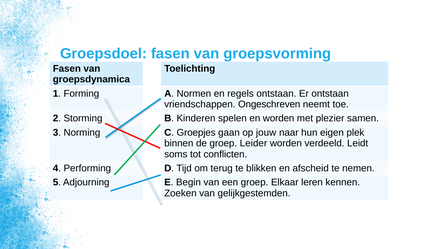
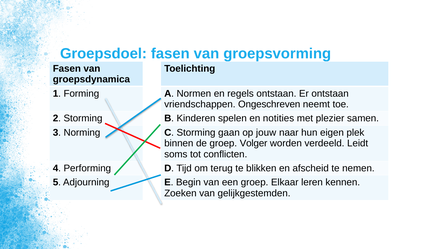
en worden: worden -> notities (279, 119)
C Groepjes: Groepjes -> Storming (196, 133)
Leider: Leider -> Volger (254, 144)
